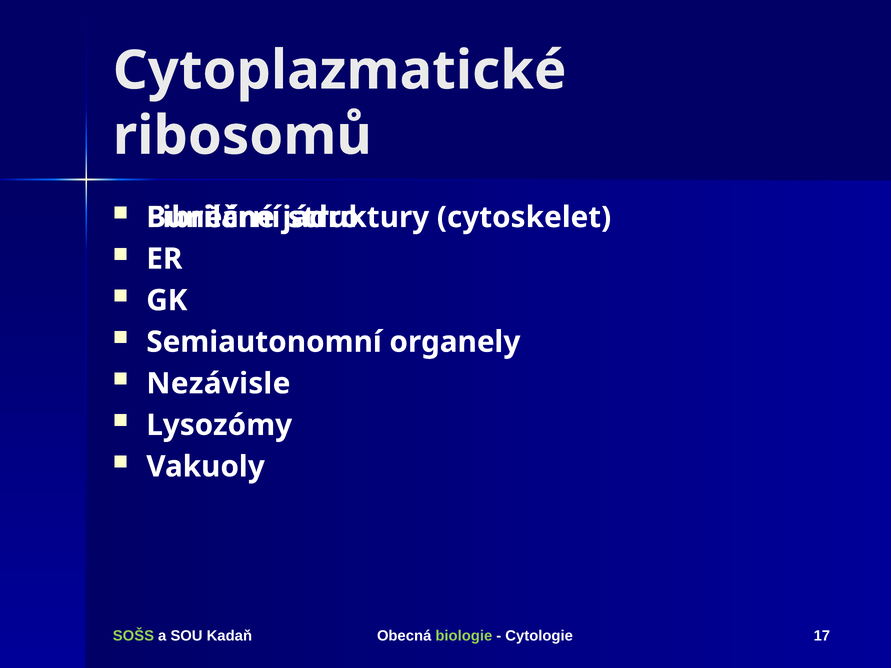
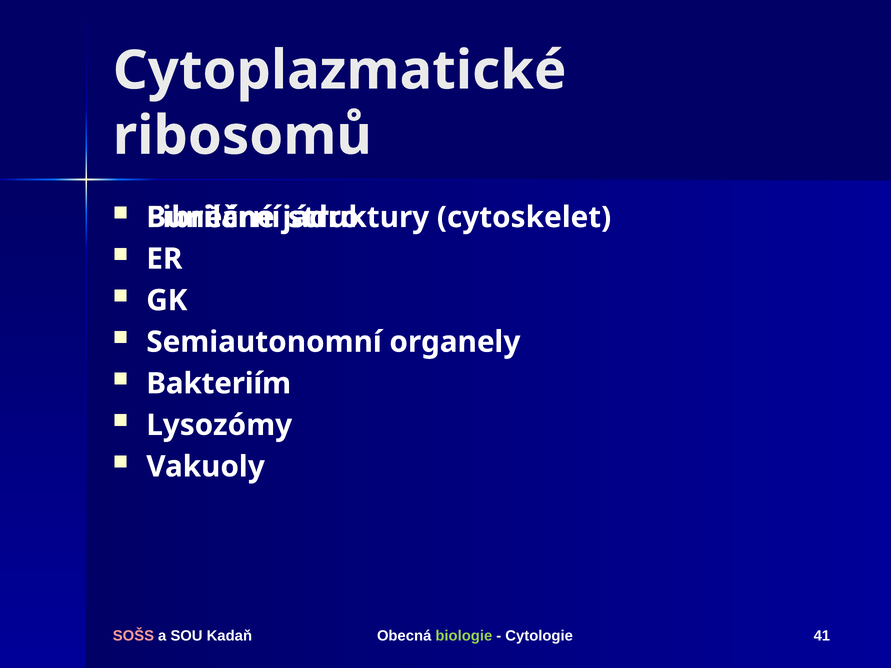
Nezávisle: Nezávisle -> Bakteriím (219, 384)
SOŠS colour: light green -> pink (133, 636)
17: 17 -> 41 (822, 636)
